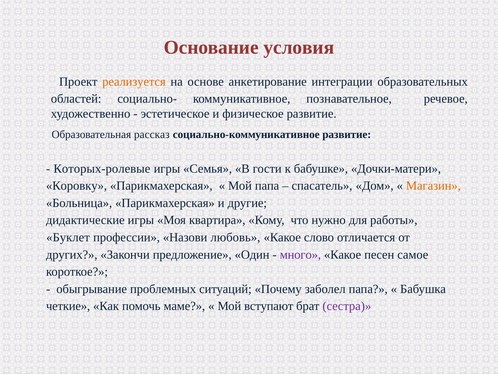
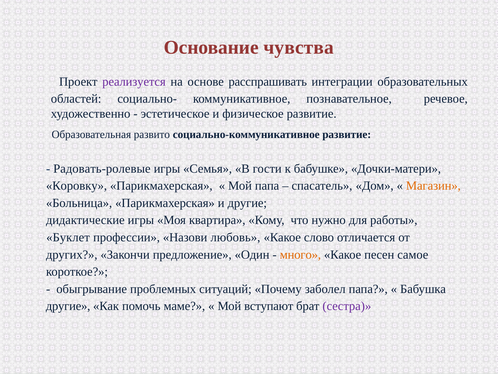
условия: условия -> чувства (299, 47)
реализуется colour: orange -> purple (134, 82)
анкетирование: анкетирование -> расспрашивать (268, 82)
рассказ: рассказ -> развито (152, 134)
Которых-ролевые: Которых-ролевые -> Радовать-ролевые (102, 168)
много colour: purple -> orange (300, 254)
четкие: четкие -> другие (68, 306)
